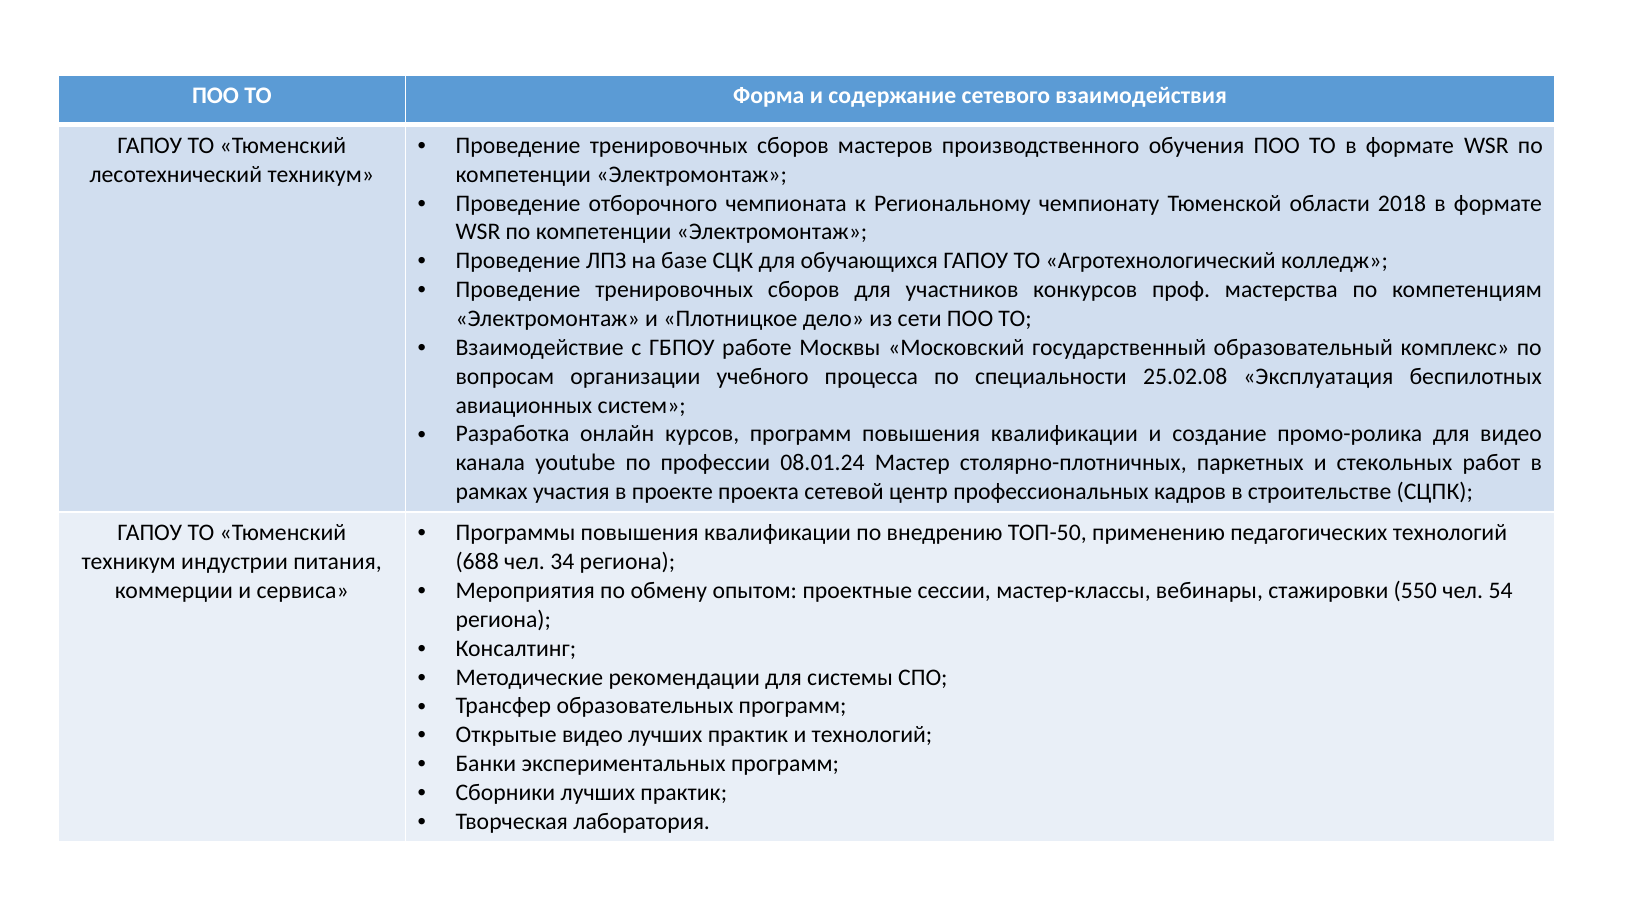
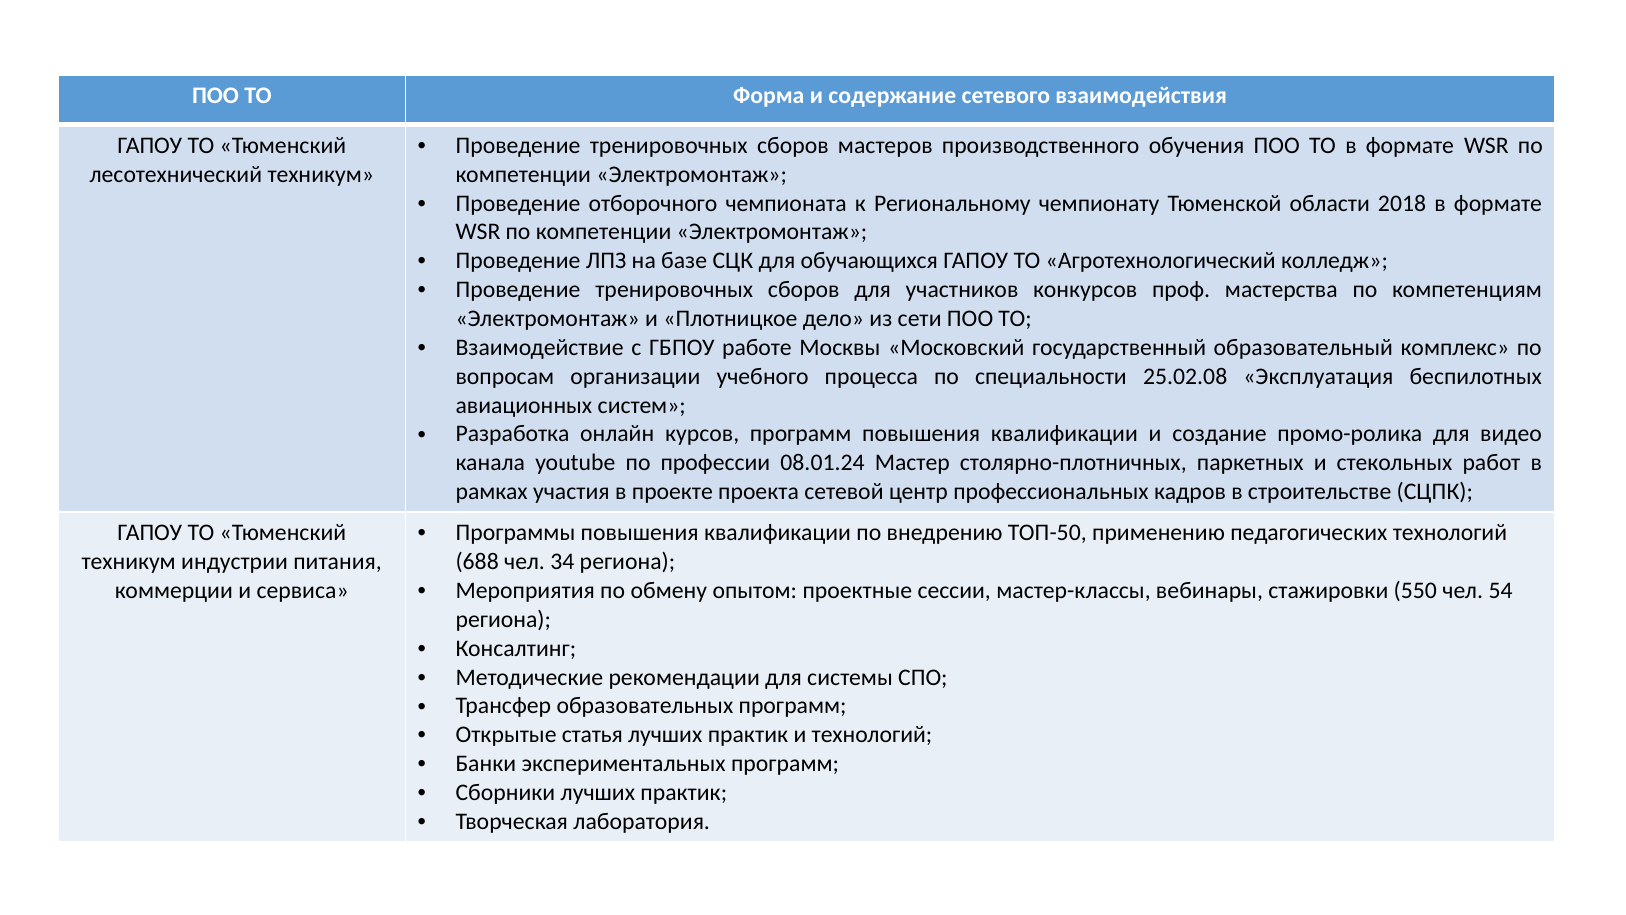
Открытые видео: видео -> статья (592, 735)
